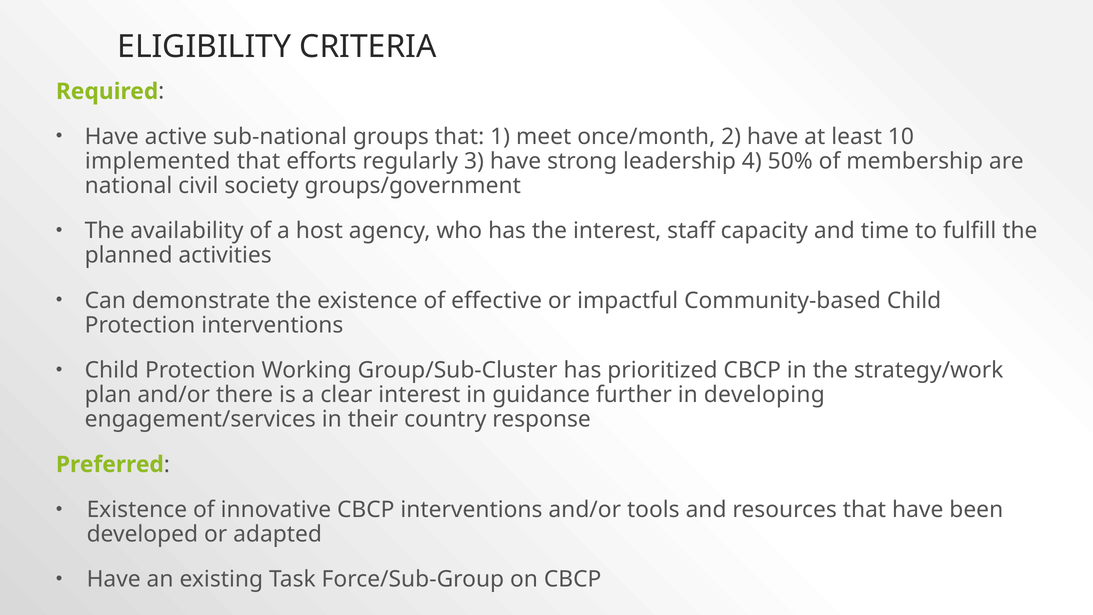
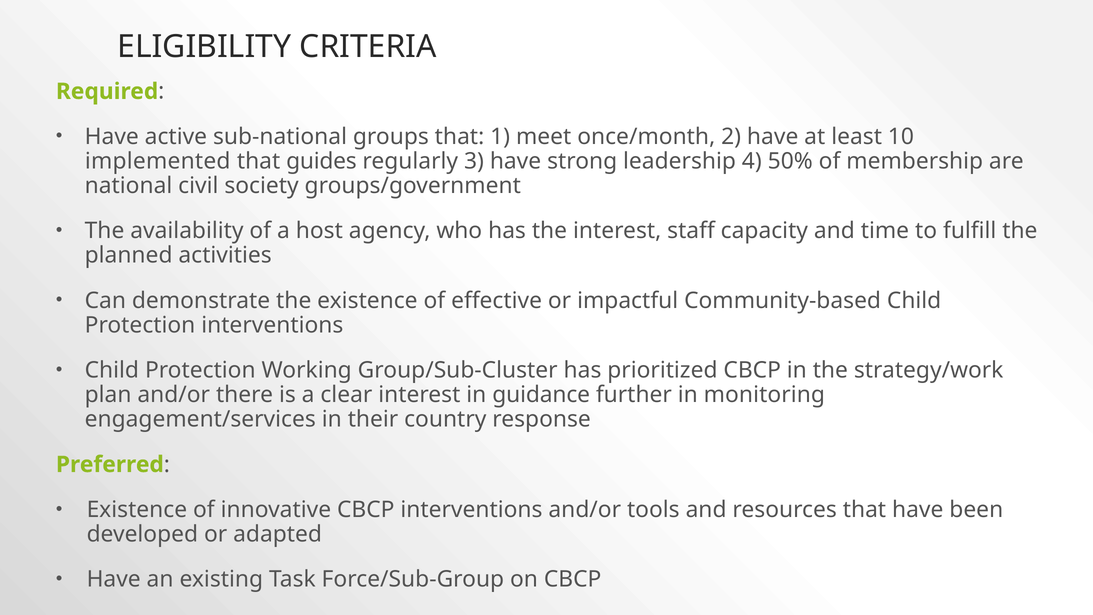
efforts: efforts -> guides (321, 161)
developing: developing -> monitoring (764, 395)
